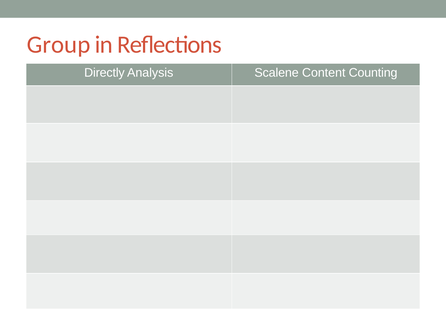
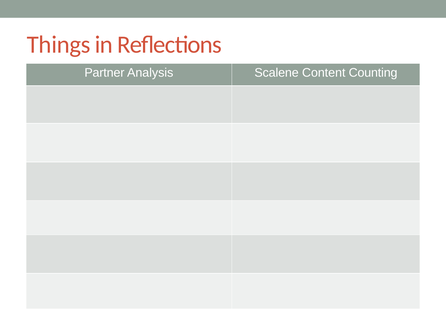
Group: Group -> Things (59, 44)
Directly: Directly -> Partner (104, 73)
